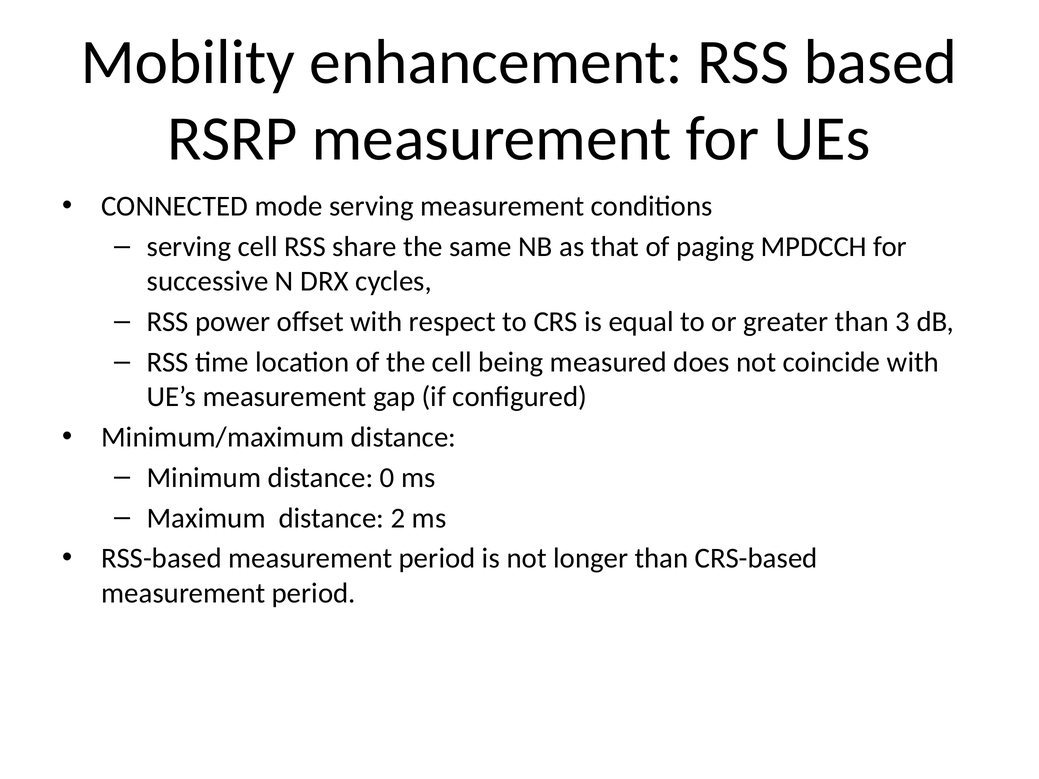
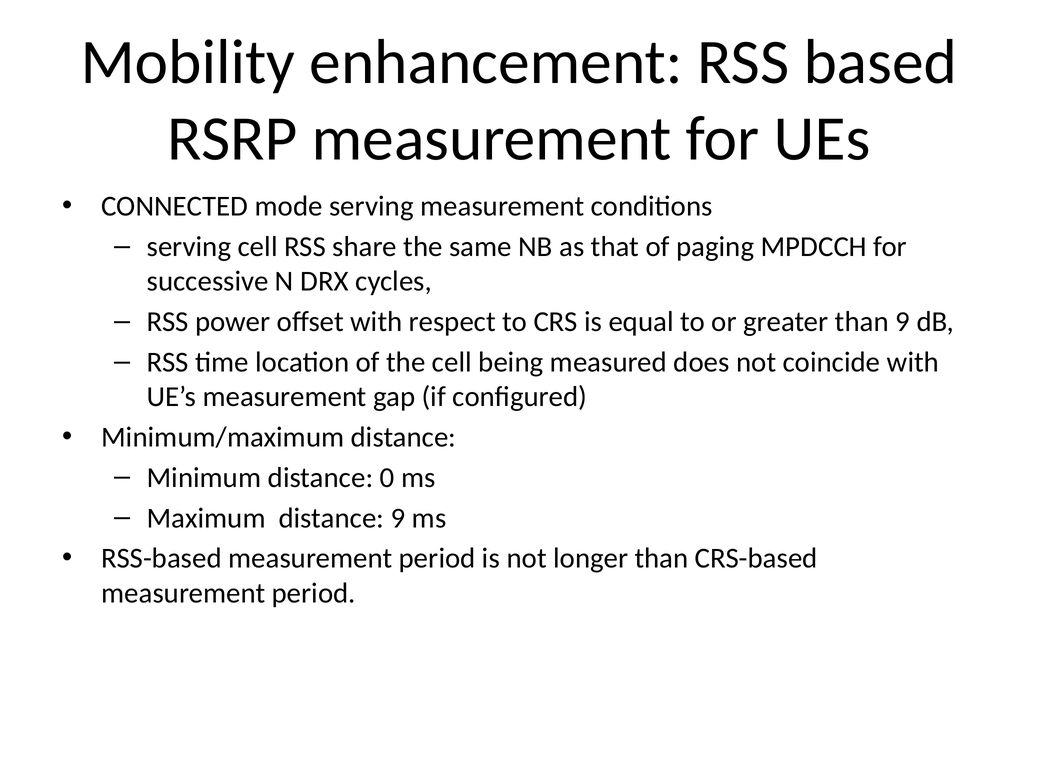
than 3: 3 -> 9 (903, 322)
distance 2: 2 -> 9 (398, 518)
